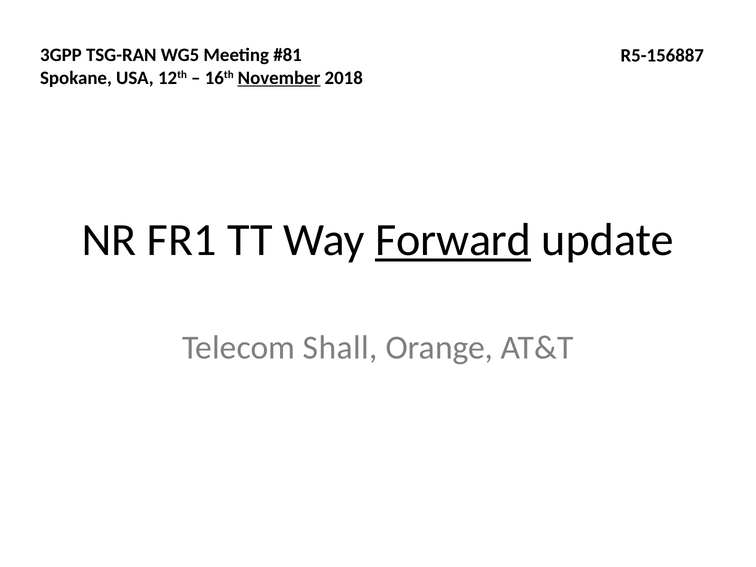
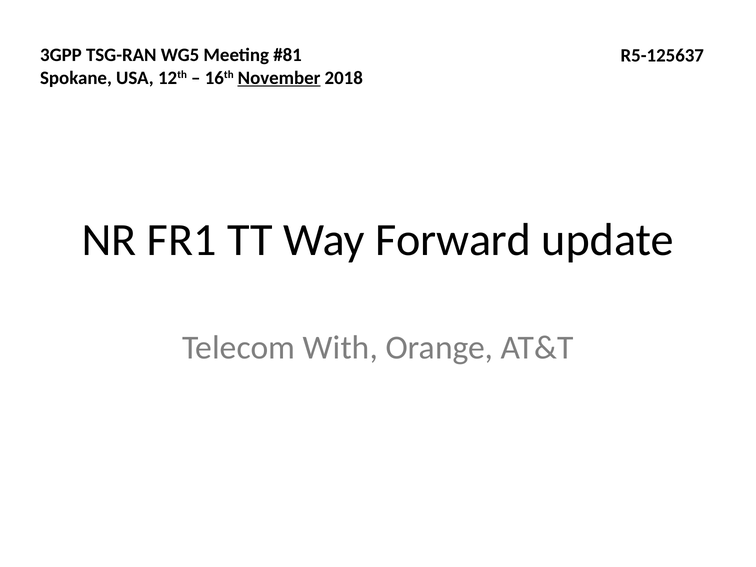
R5-156887: R5-156887 -> R5-125637 (662, 56)
Forward underline: present -> none (453, 240)
Shall: Shall -> With (340, 348)
